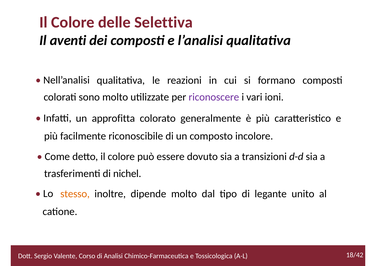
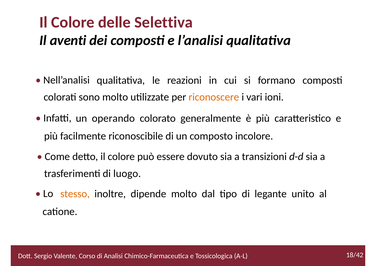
riconoscere colour: purple -> orange (214, 97)
approfitta: approfitta -> operando (113, 118)
nichel: nichel -> luogo (127, 173)
